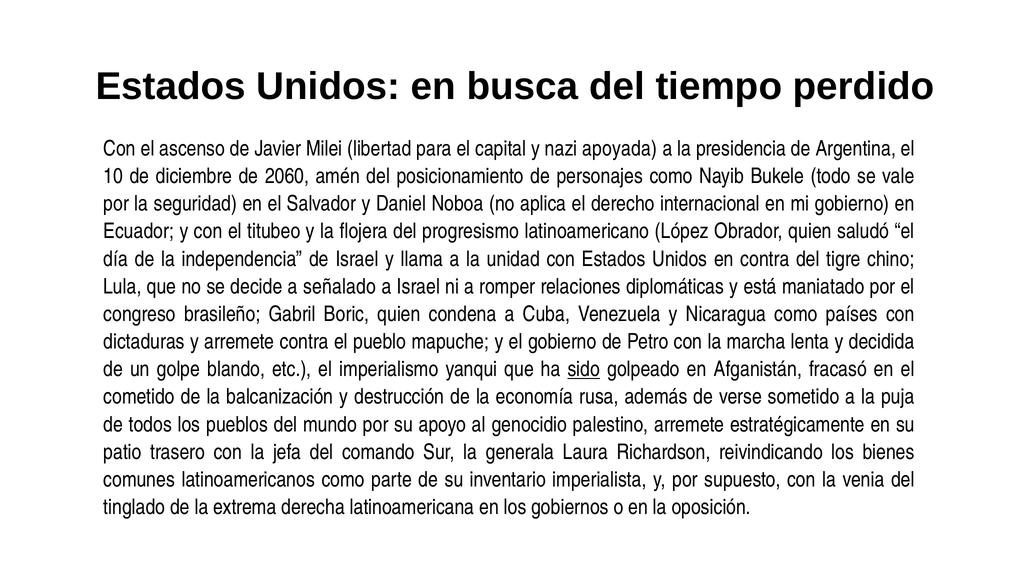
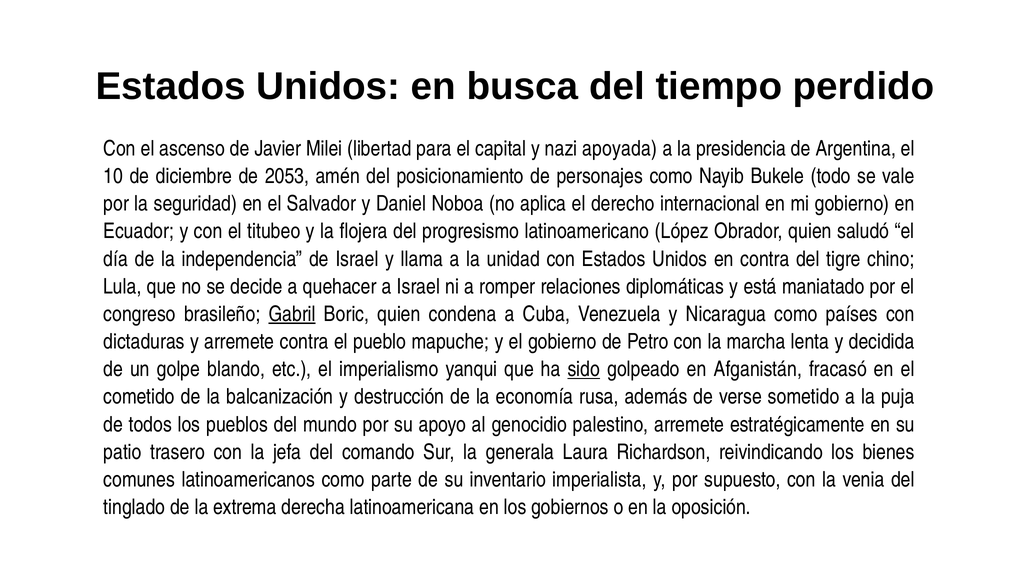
2060: 2060 -> 2053 (287, 176)
señalado: señalado -> quehacer (340, 287)
Gabril underline: none -> present (292, 314)
